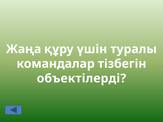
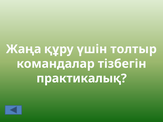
туралы: туралы -> толтыр (134, 49)
объектілерді: объектілерді -> практикалық (82, 79)
